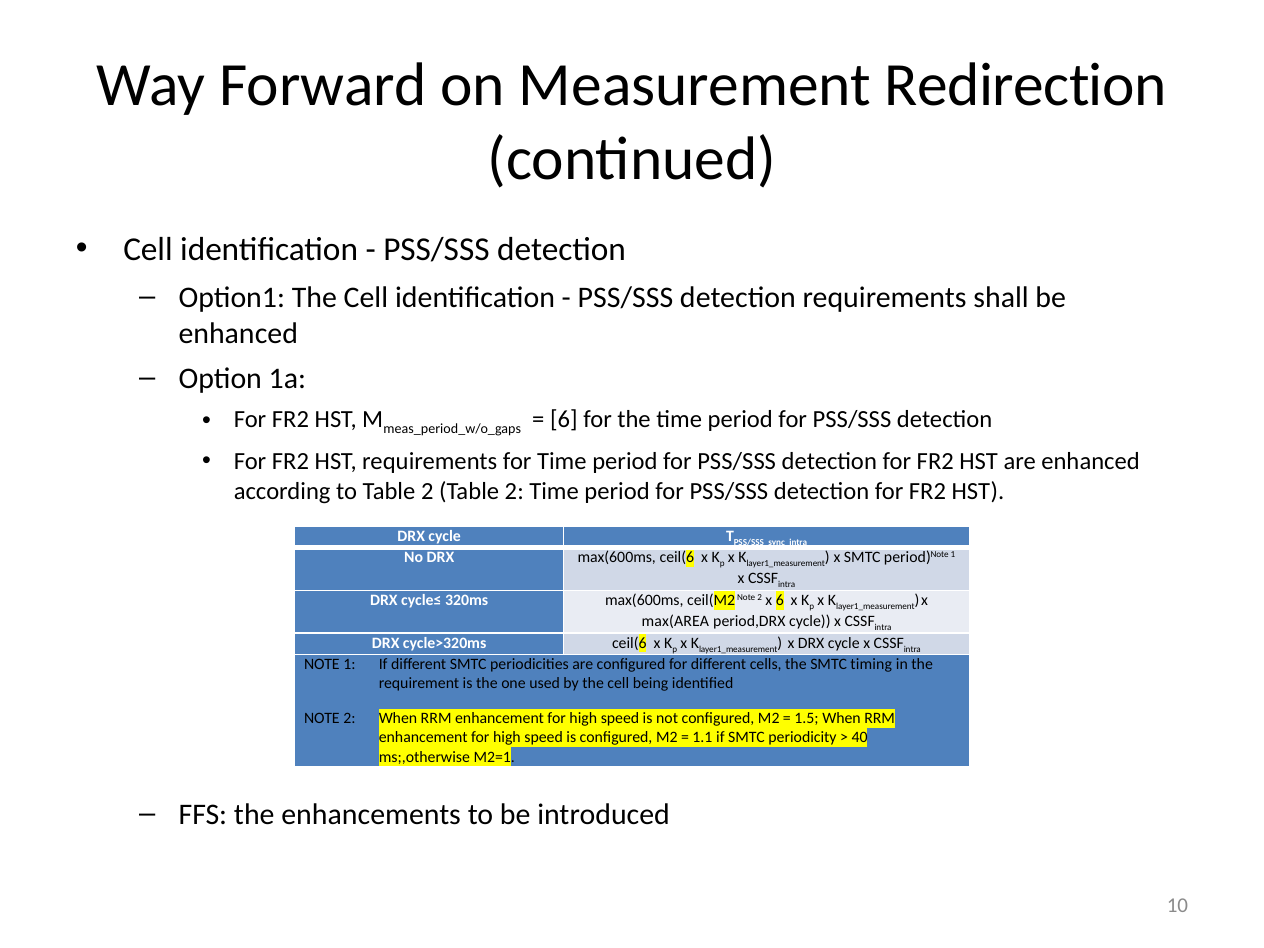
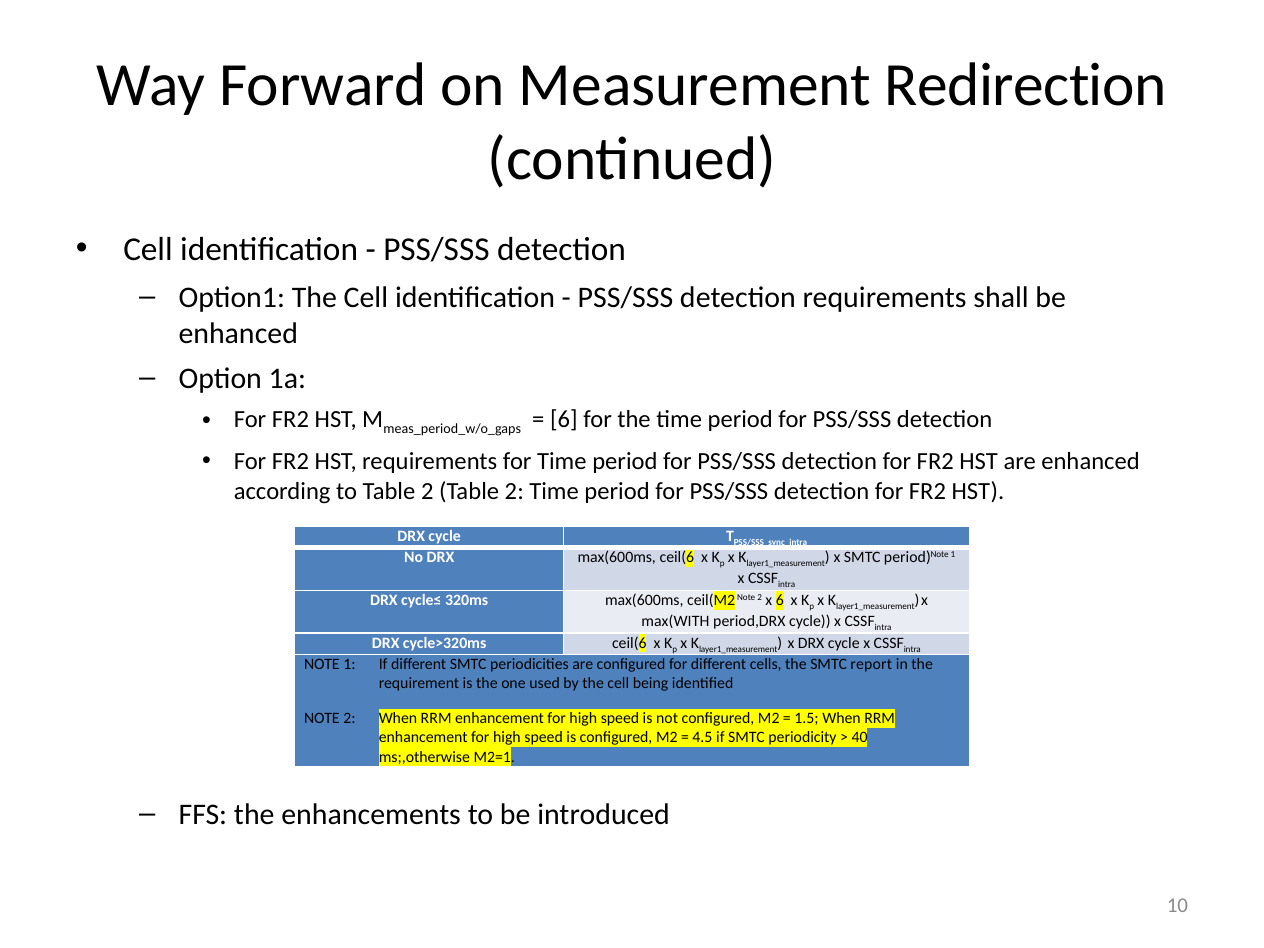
max(AREA: max(AREA -> max(WITH (675, 621)
timing: timing -> report (871, 664)
1.1: 1.1 -> 4.5 (702, 738)
